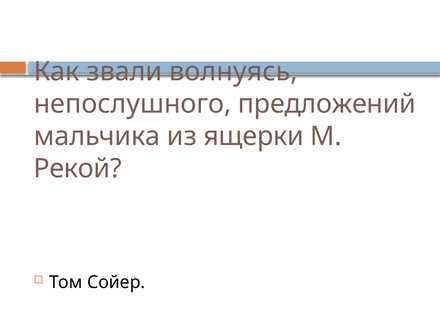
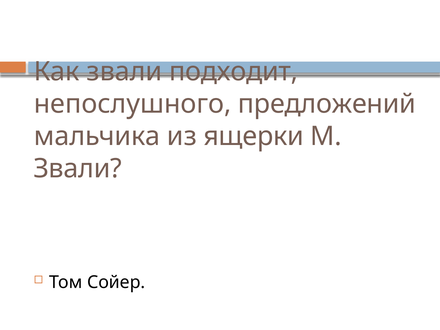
волнуясь: волнуясь -> подходит (234, 72)
Рекой: Рекой -> Звали (78, 169)
